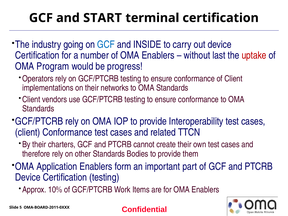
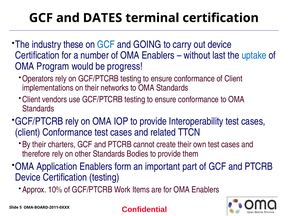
START: START -> DATES (103, 18)
going: going -> these (73, 44)
INSIDE: INSIDE -> GOING (147, 44)
uptake colour: red -> blue (254, 55)
